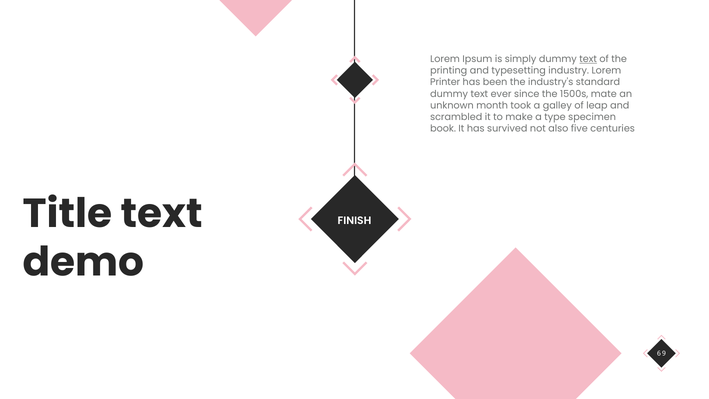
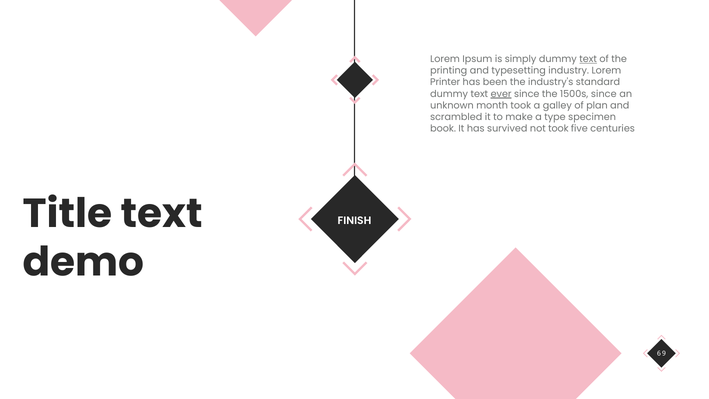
ever underline: none -> present (501, 94)
1500s mate: mate -> since (604, 94)
leap: leap -> plan (597, 105)
not also: also -> took (558, 128)
